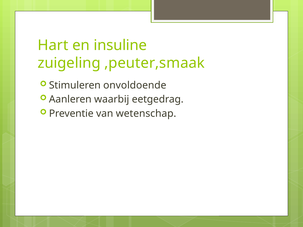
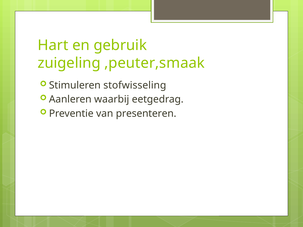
insuline: insuline -> gebruik (120, 45)
onvoldoende: onvoldoende -> stofwisseling (135, 85)
wetenschap: wetenschap -> presenteren (146, 114)
